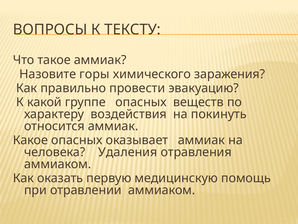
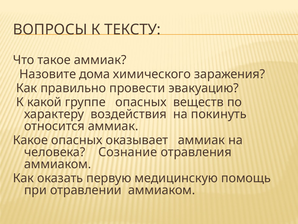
горы: горы -> дома (95, 74)
Удаления: Удаления -> Сознание (128, 152)
